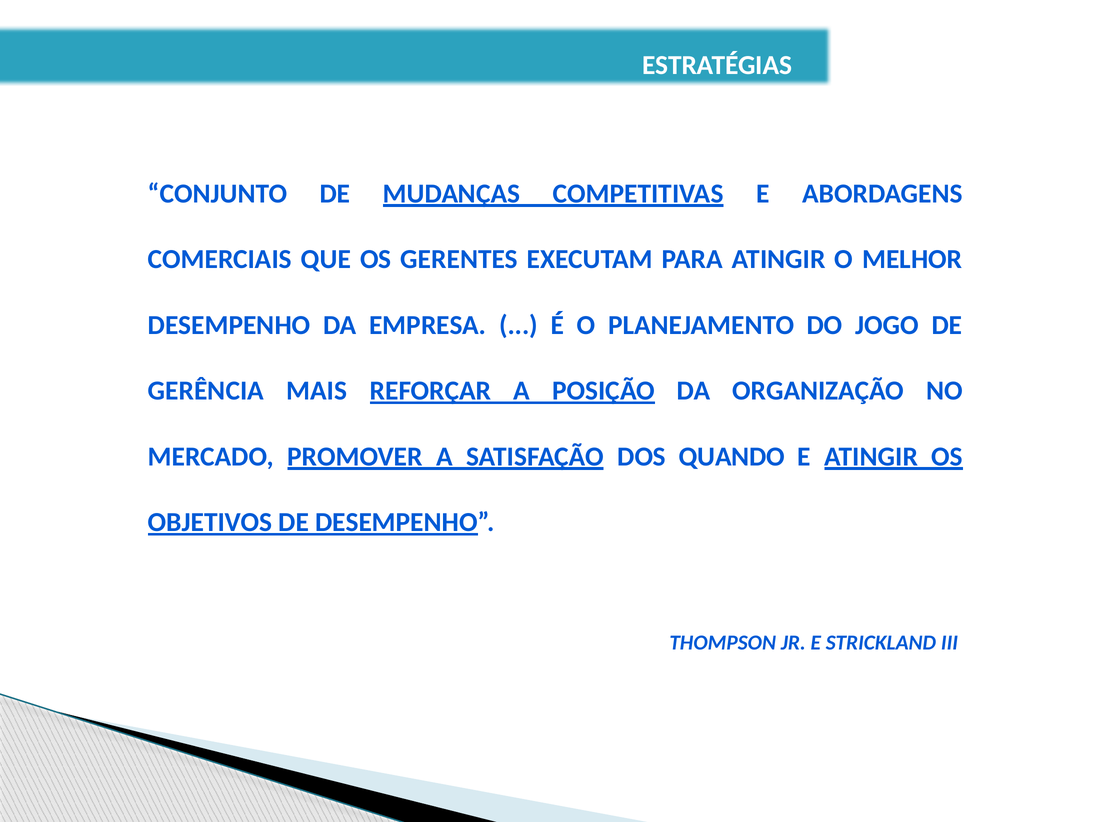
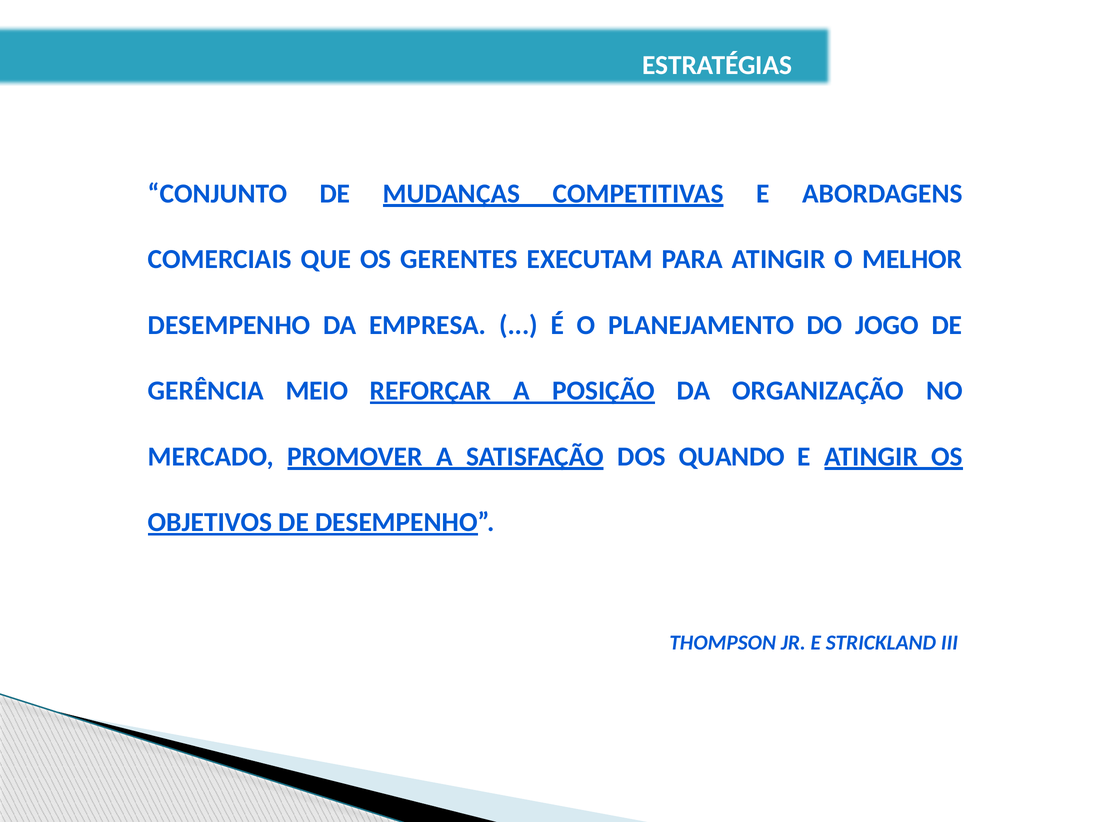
MAIS: MAIS -> MEIO (317, 391)
